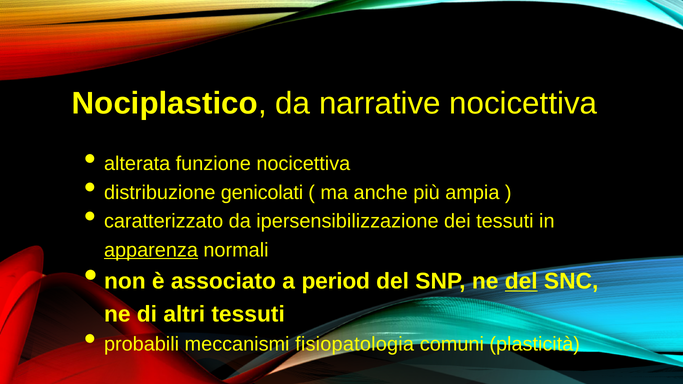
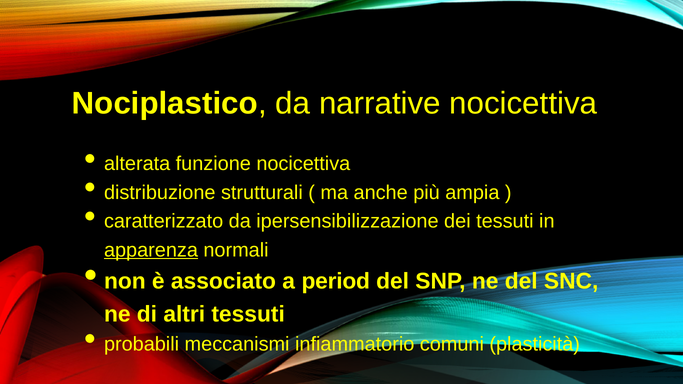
genicolati: genicolati -> strutturali (262, 193)
del underline: present -> none (521, 281)
fisiopatologia: fisiopatologia -> infiammatorio (355, 344)
